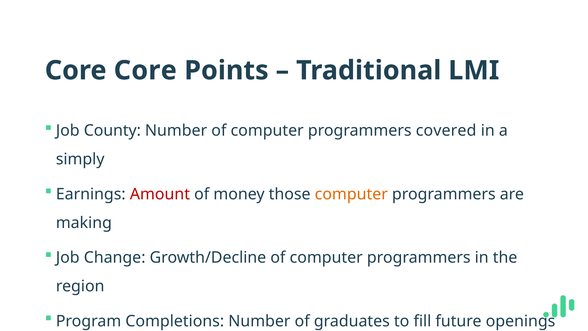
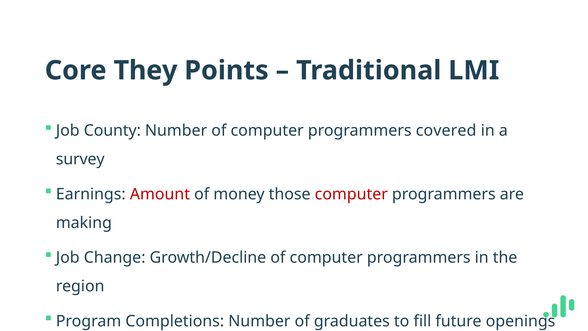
Core Core: Core -> They (146, 70)
simply: simply -> survey (80, 159)
computer colour: orange -> red (351, 194)
